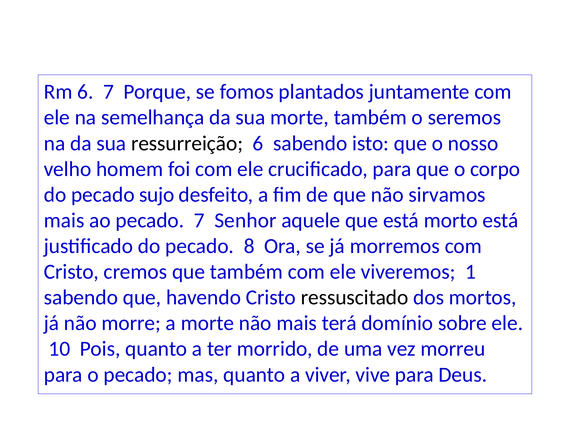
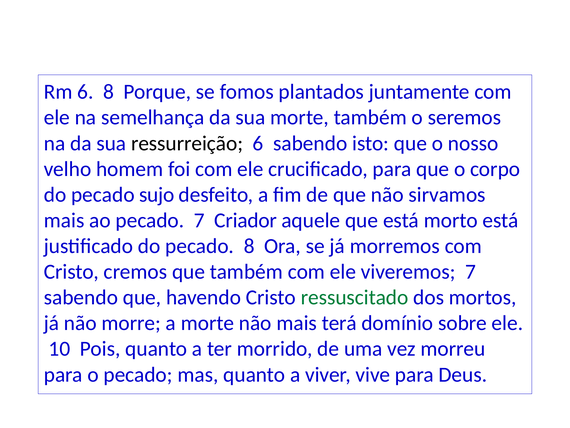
6 7: 7 -> 8 (109, 92)
Senhor: Senhor -> Criador (246, 220)
viveremos 1: 1 -> 7 (471, 271)
ressuscitado colour: black -> green (355, 297)
